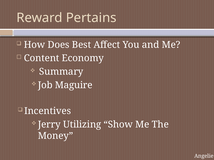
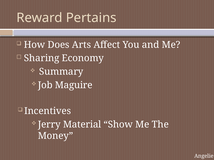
Best: Best -> Arts (81, 45)
Content: Content -> Sharing (42, 58)
Utilizing: Utilizing -> Material (82, 125)
